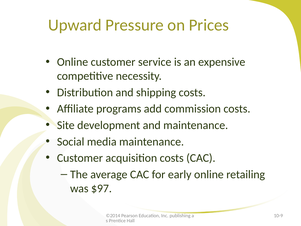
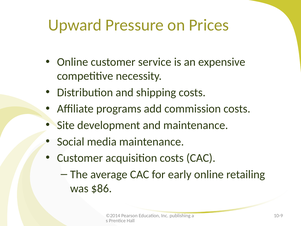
$97: $97 -> $86 (101, 188)
